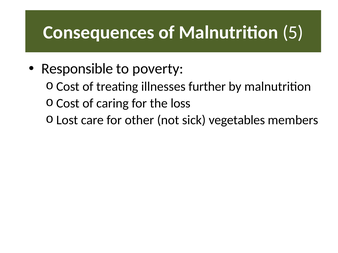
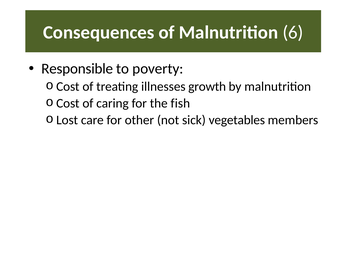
5: 5 -> 6 (293, 33)
further: further -> growth (207, 87)
loss: loss -> fish (180, 104)
